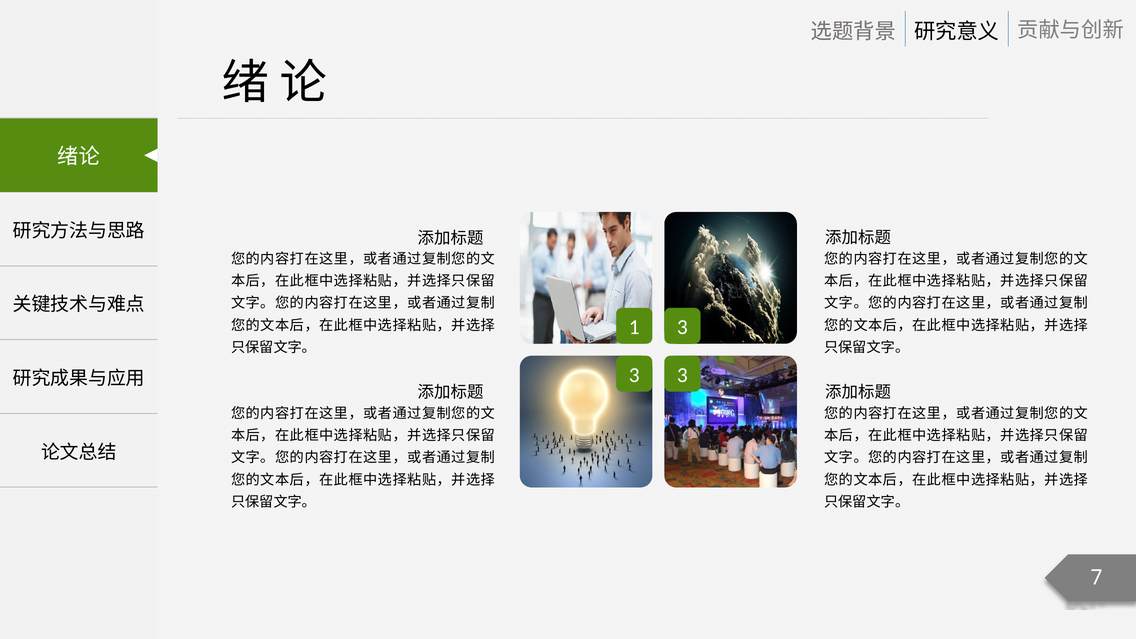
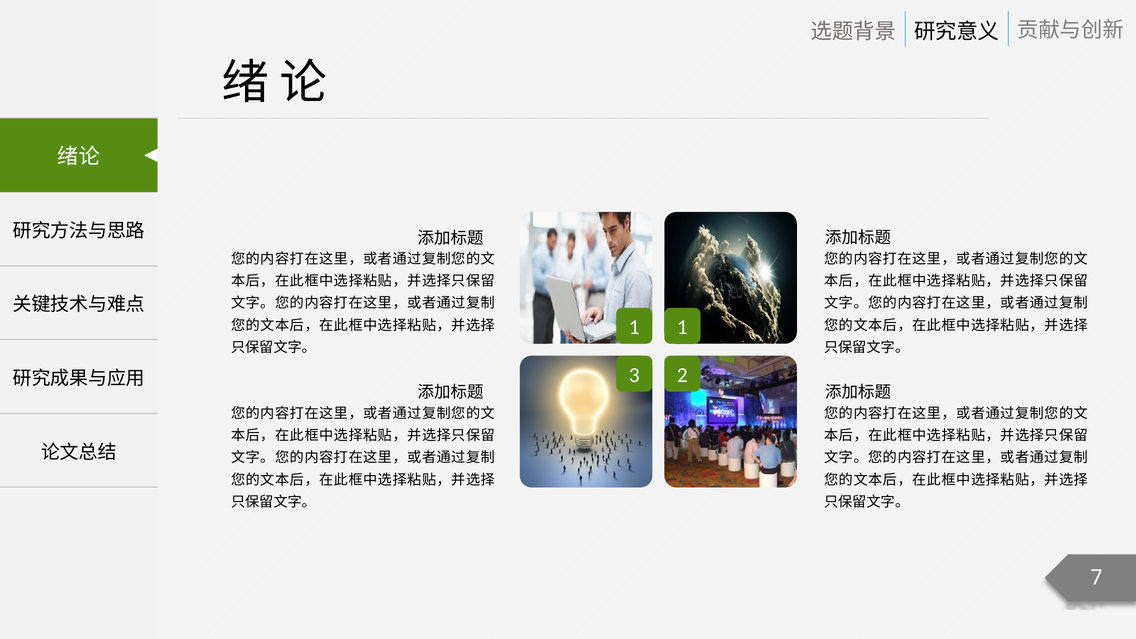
1 3: 3 -> 1 (682, 327)
3: 3 -> 2 (682, 375)
